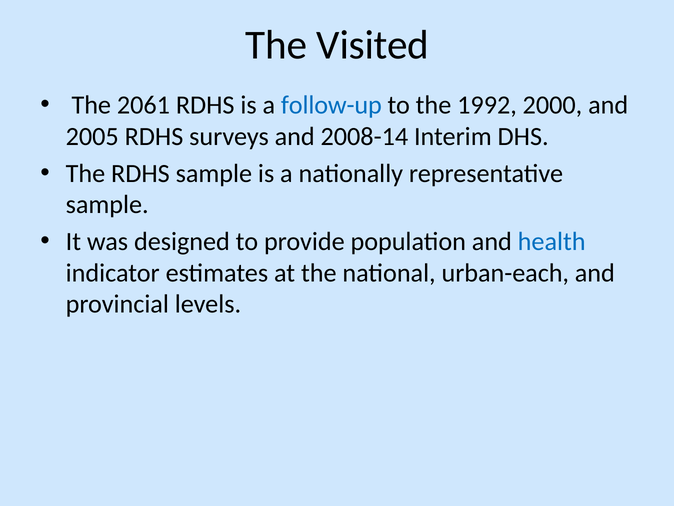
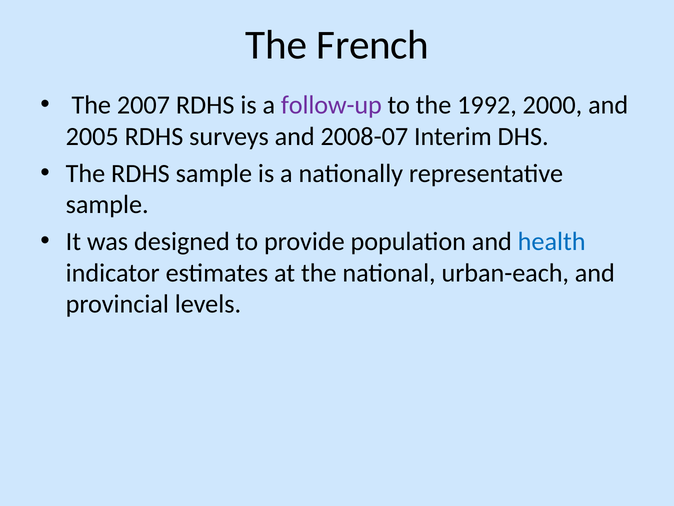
Visited: Visited -> French (373, 45)
2061: 2061 -> 2007 (143, 105)
follow-up colour: blue -> purple (331, 105)
2008-14: 2008-14 -> 2008-07 (364, 137)
